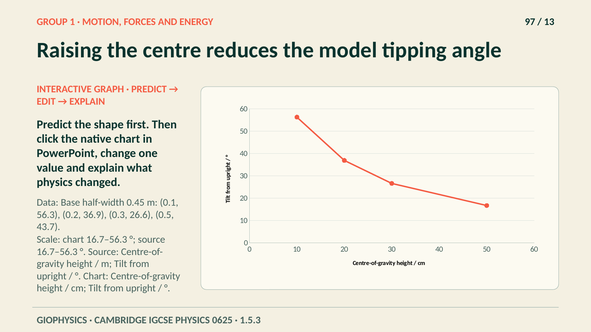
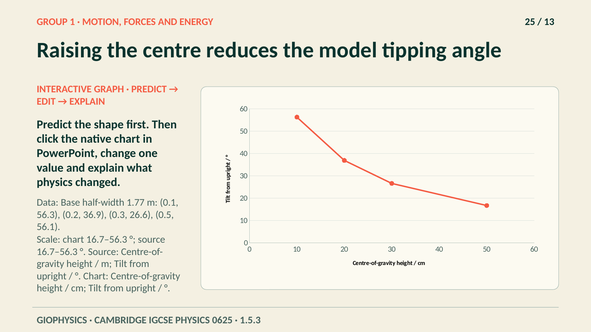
97: 97 -> 25 (530, 22)
0.45: 0.45 -> 1.77 (136, 203)
43.7: 43.7 -> 56.1 (48, 227)
